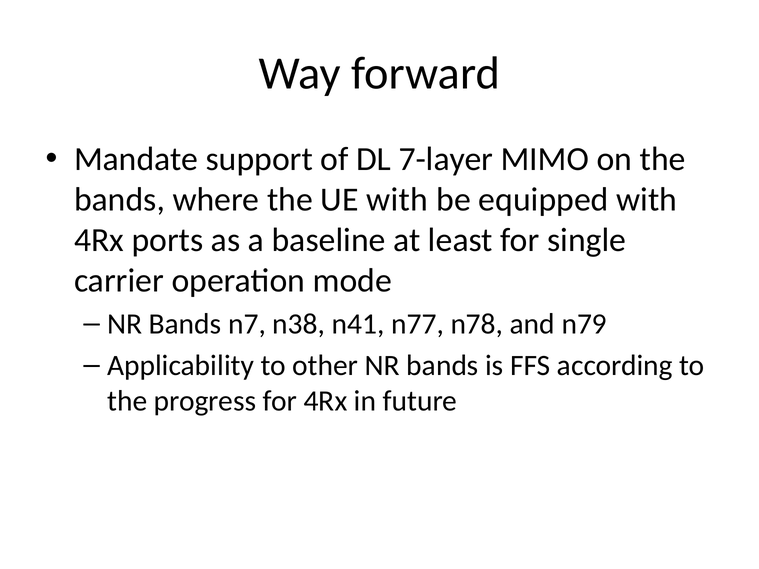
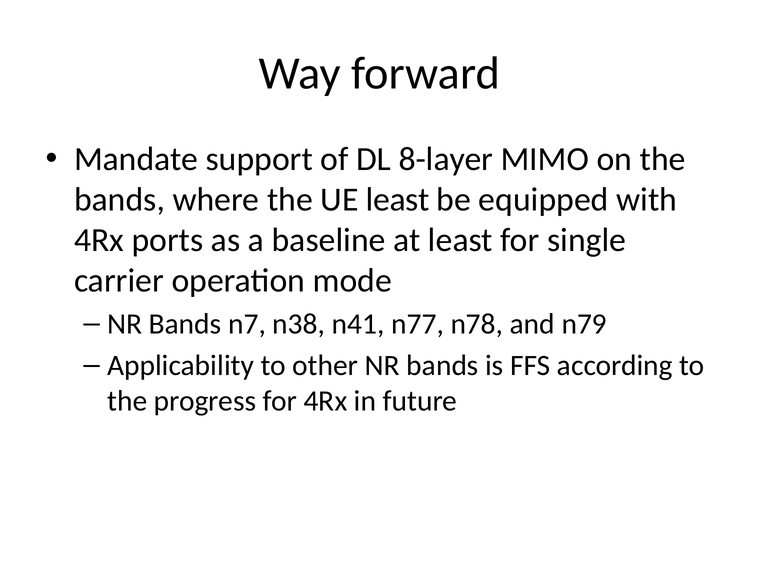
7-layer: 7-layer -> 8-layer (446, 159)
UE with: with -> least (398, 200)
